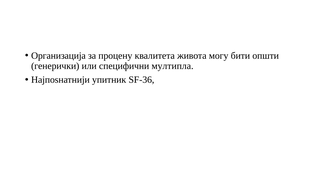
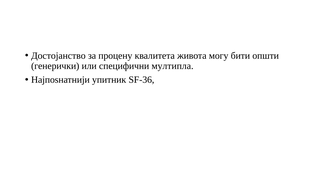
Организација: Организација -> Достојанство (58, 55)
